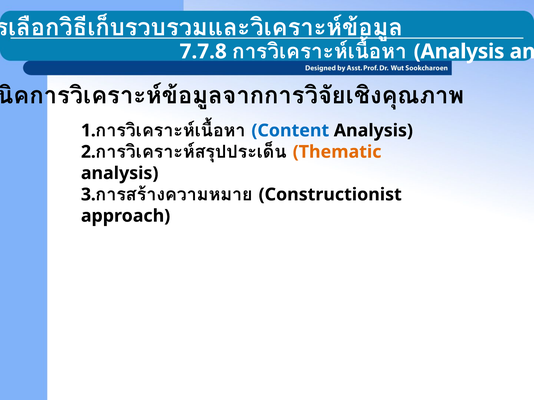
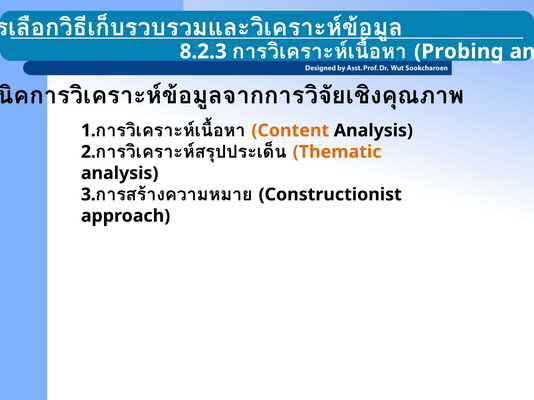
Analysis: Analysis -> Probing (459, 52)
7.7.8: 7.7.8 -> 8.2.3 (203, 52)
Content colour: blue -> orange (290, 131)
